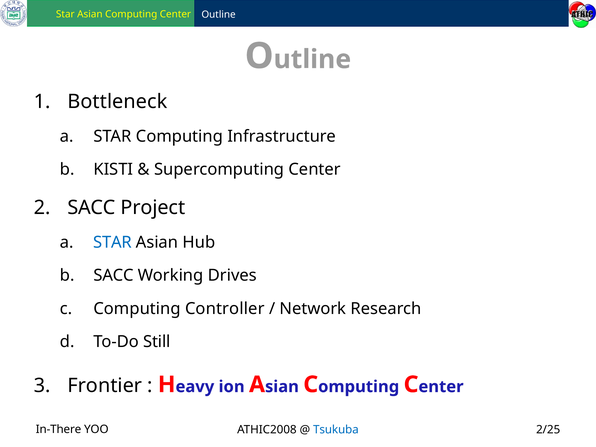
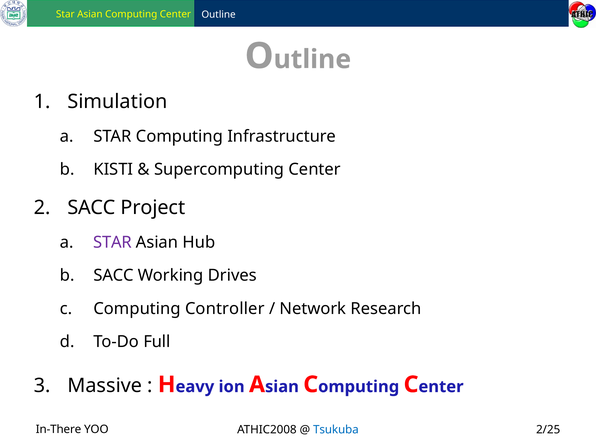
Bottleneck: Bottleneck -> Simulation (117, 102)
STAR colour: blue -> purple (113, 242)
Still: Still -> Full (157, 342)
Frontier: Frontier -> Massive (105, 386)
